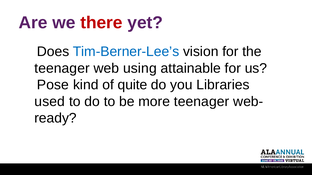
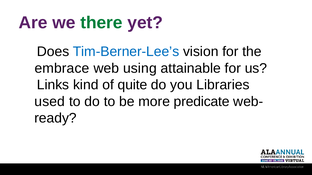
there colour: red -> green (101, 23)
teenager: teenager -> embrace (62, 68)
Pose: Pose -> Links (53, 85)
more teenager: teenager -> predicate (202, 102)
